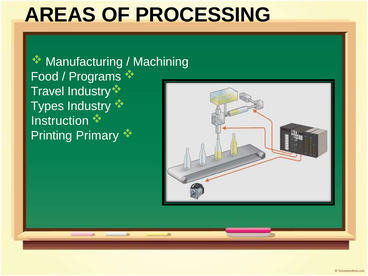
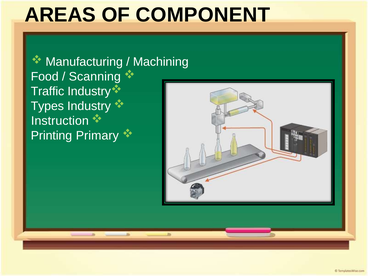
PROCESSING: PROCESSING -> COMPONENT (203, 15)
Programs: Programs -> Scanning (95, 77)
Travel: Travel -> Traffic (47, 91)
